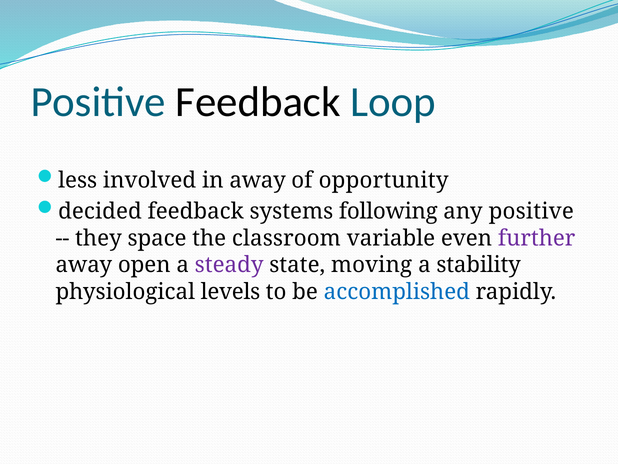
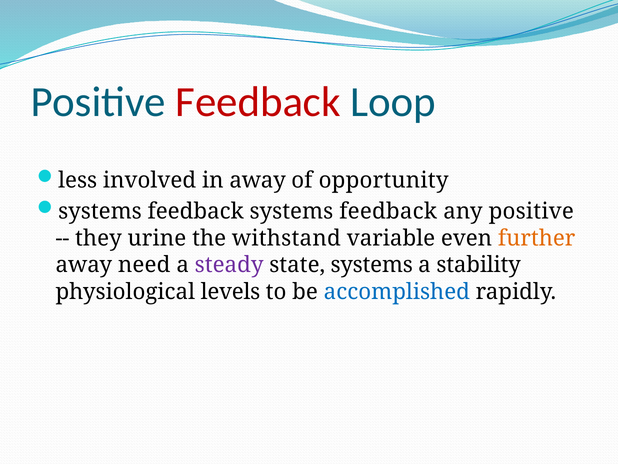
Feedback colour: black -> red (258, 102)
decided: decided -> systems (100, 211)
feedback systems following: following -> feedback (388, 211)
space: space -> urine (157, 238)
classroom: classroom -> withstand (286, 238)
further colour: purple -> orange (537, 238)
open: open -> need (144, 265)
state moving: moving -> systems (372, 265)
